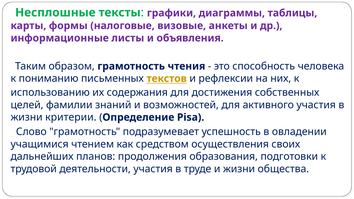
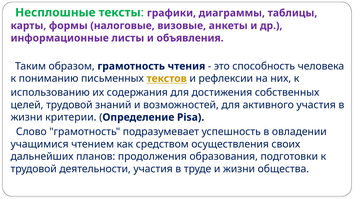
целей фамилии: фамилии -> трудовой (69, 105)
